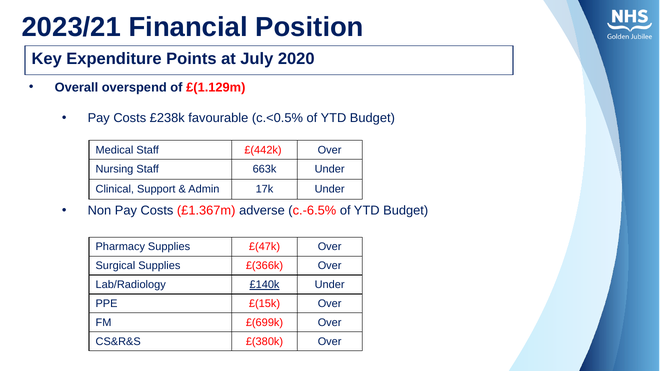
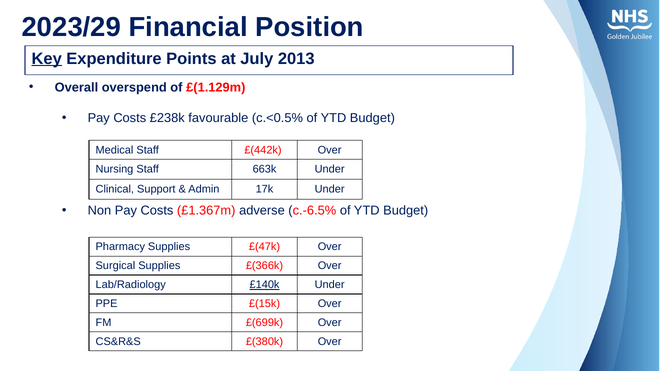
2023/21: 2023/21 -> 2023/29 (71, 27)
Key underline: none -> present (47, 59)
2020: 2020 -> 2013 (296, 59)
